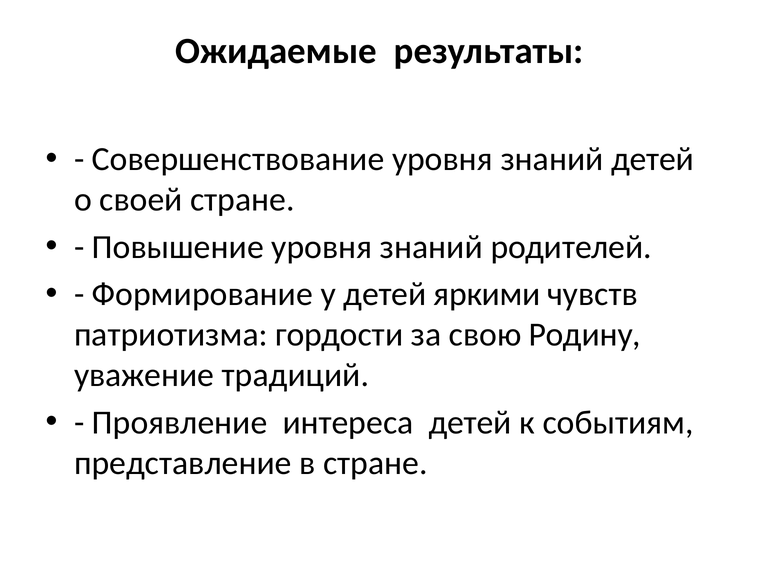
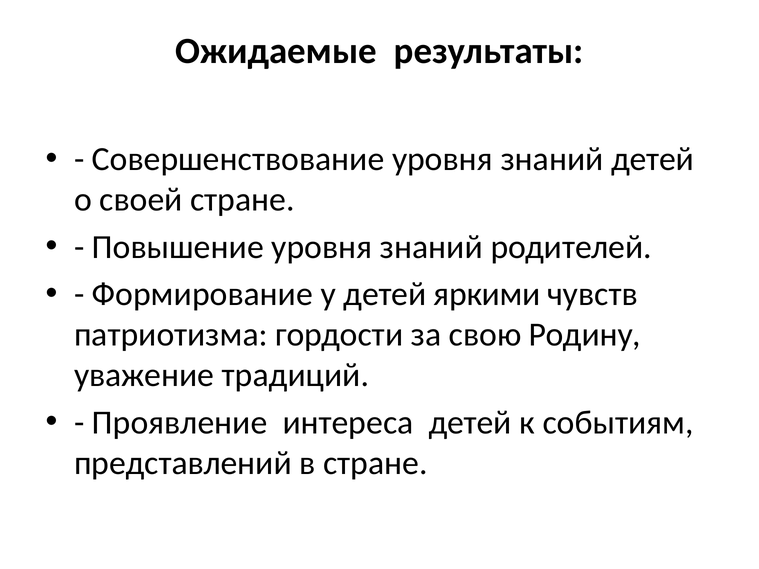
представление: представление -> представлений (183, 463)
